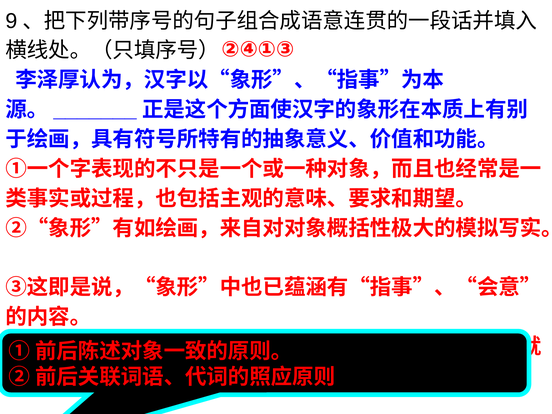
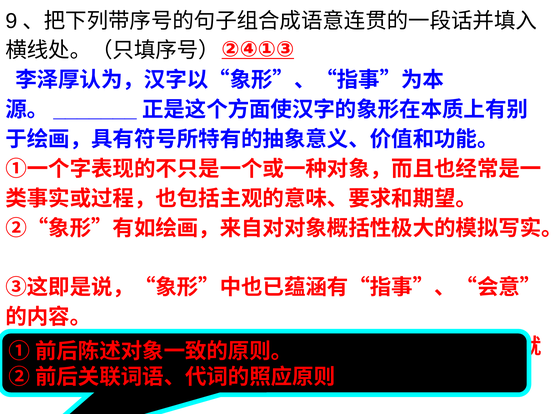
②④①③ underline: none -> present (258, 49)
